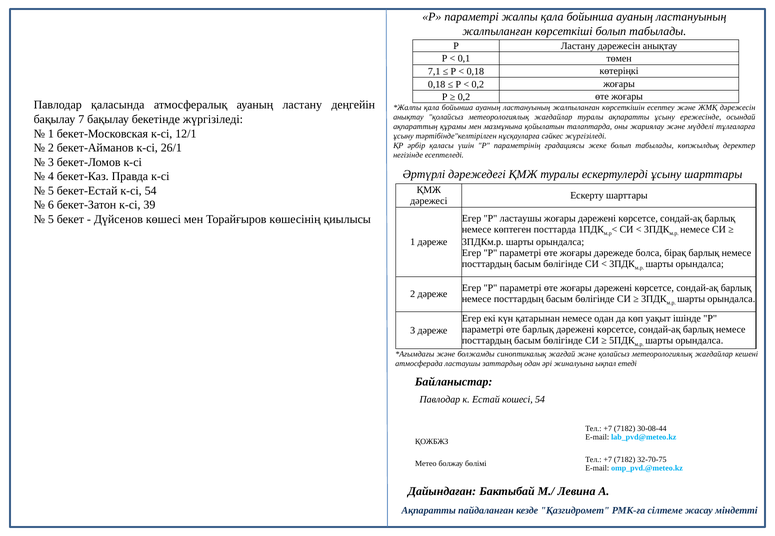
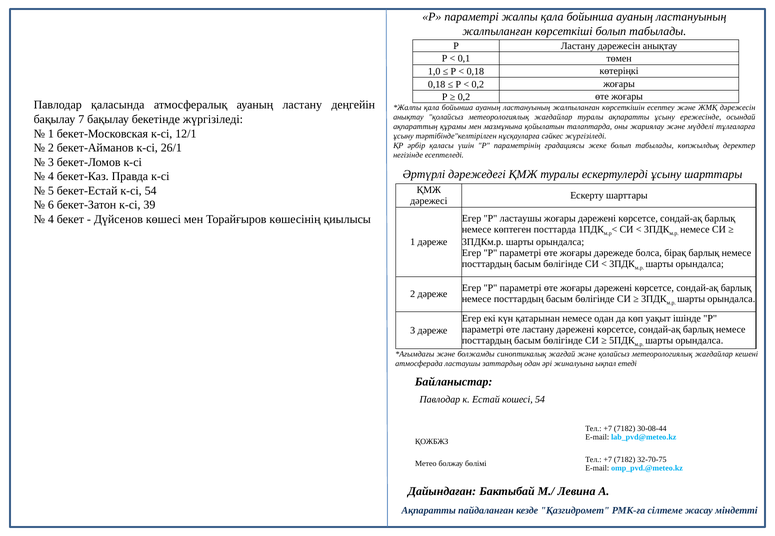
7,1: 7,1 -> 1,0 (434, 72)
5: 5 -> 4 (51, 220)
өте барлық: барлық -> ластану (538, 330)
